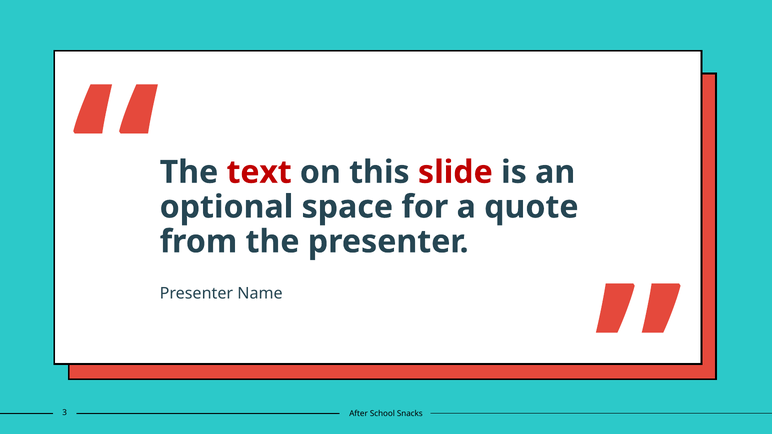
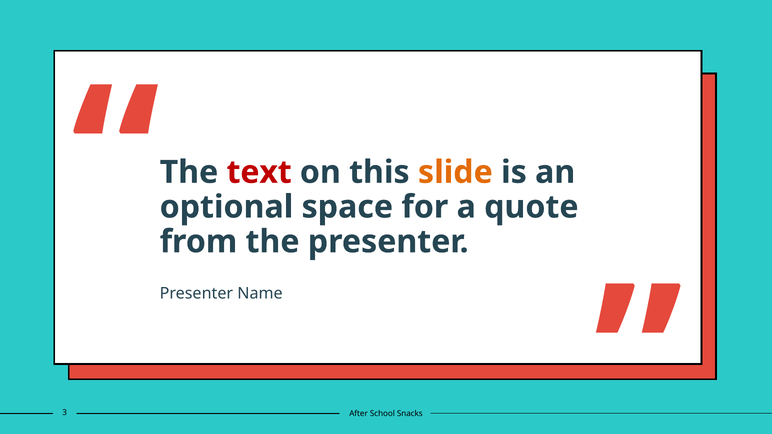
slide colour: red -> orange (455, 172)
